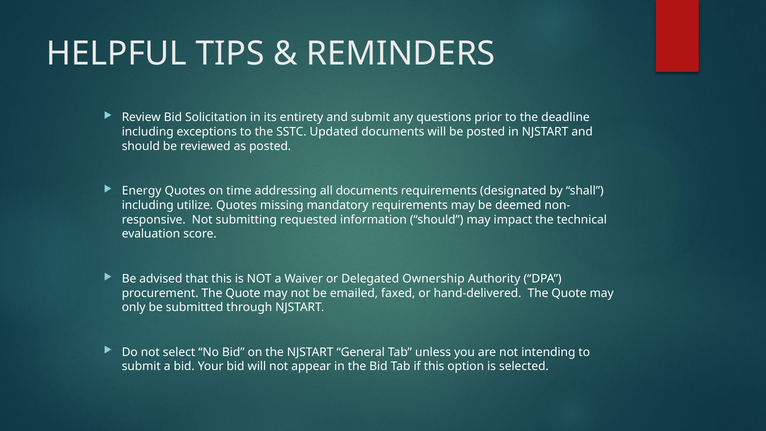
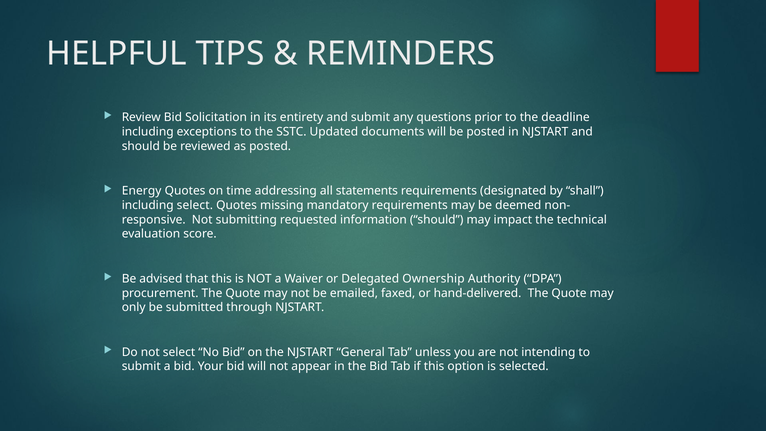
all documents: documents -> statements (367, 191)
including utilize: utilize -> select (195, 205)
